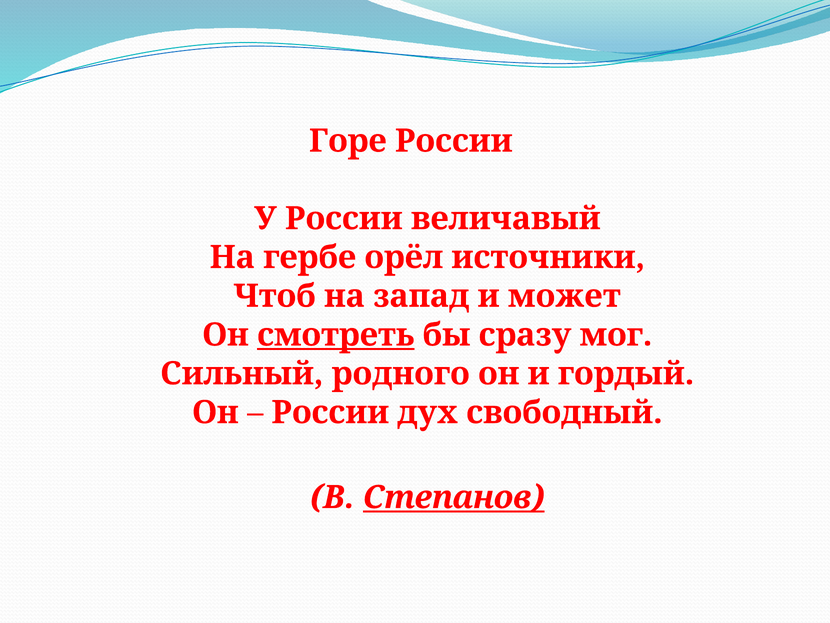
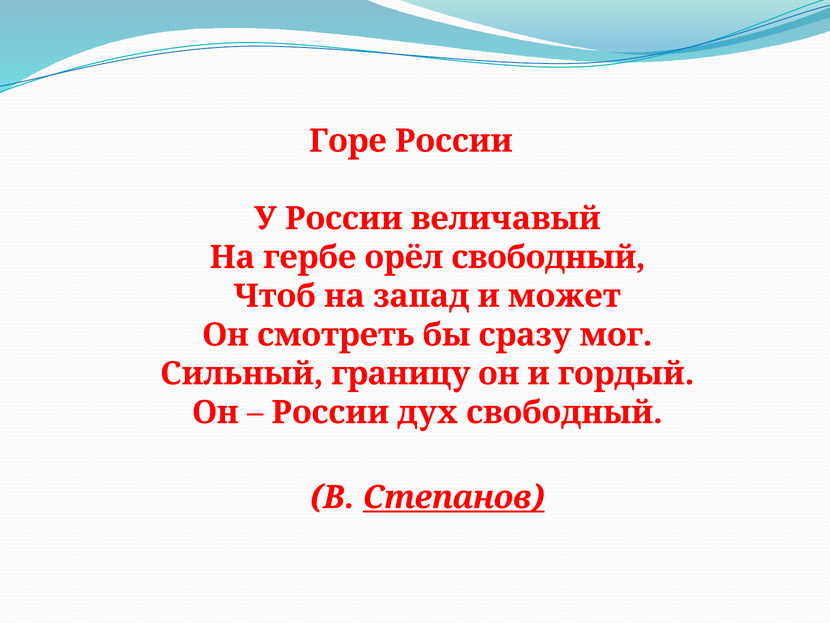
орёл источники: источники -> свободный (548, 257)
смотреть underline: present -> none (336, 335)
родного: родного -> границу (401, 373)
